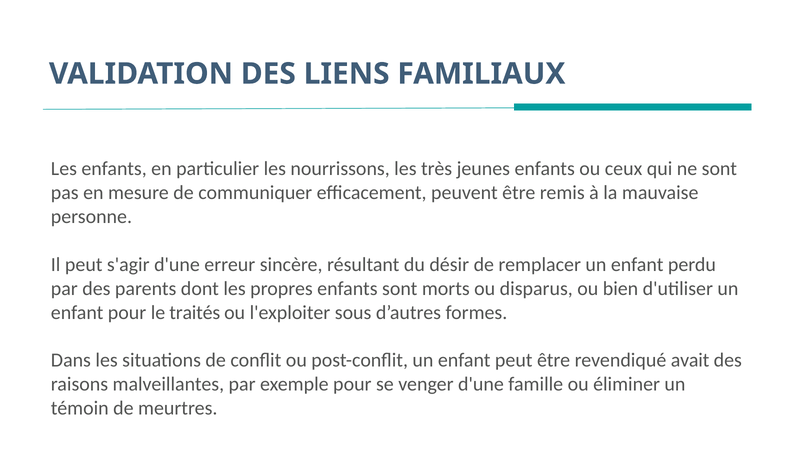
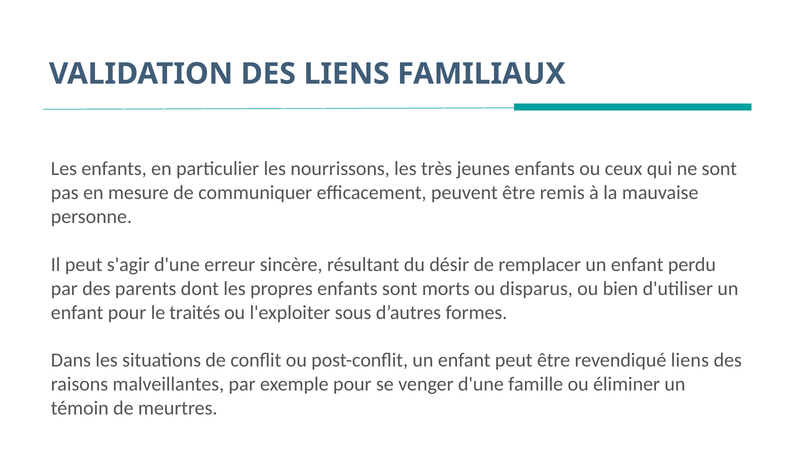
revendiqué avait: avait -> liens (690, 360)
